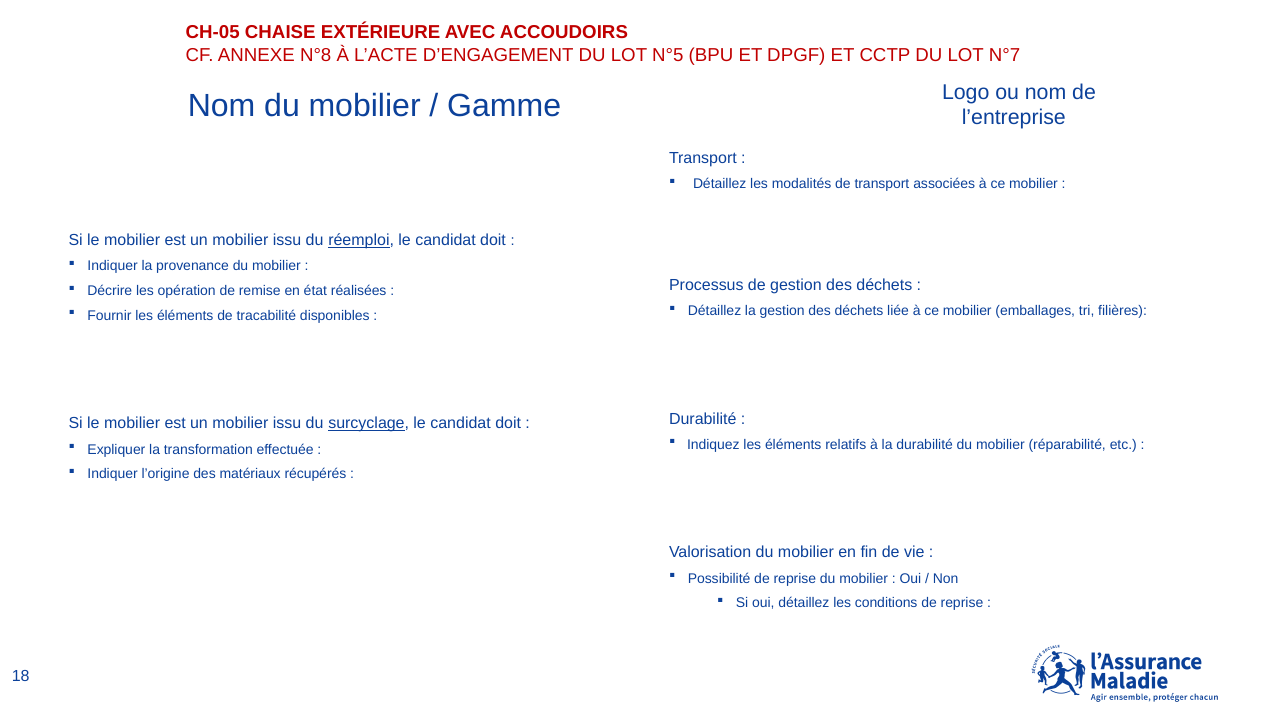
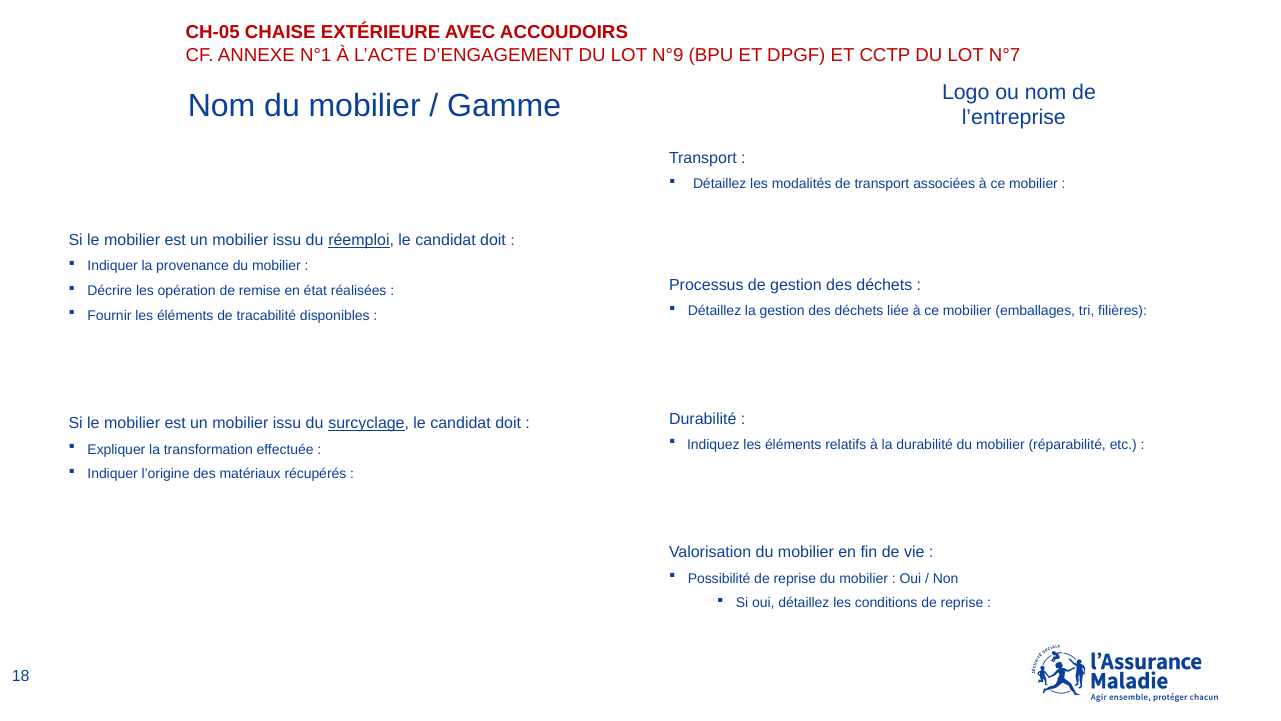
N°8: N°8 -> N°1 (316, 55)
N°5: N°5 -> N°9 (668, 55)
